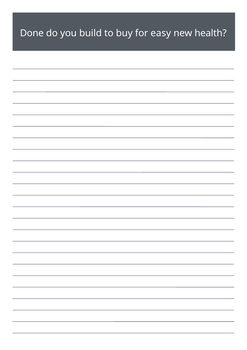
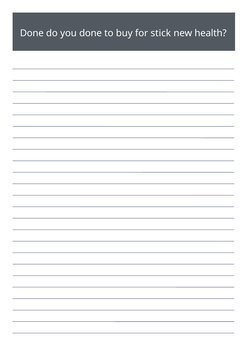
you build: build -> done (91, 33)
easy: easy -> stick (161, 33)
